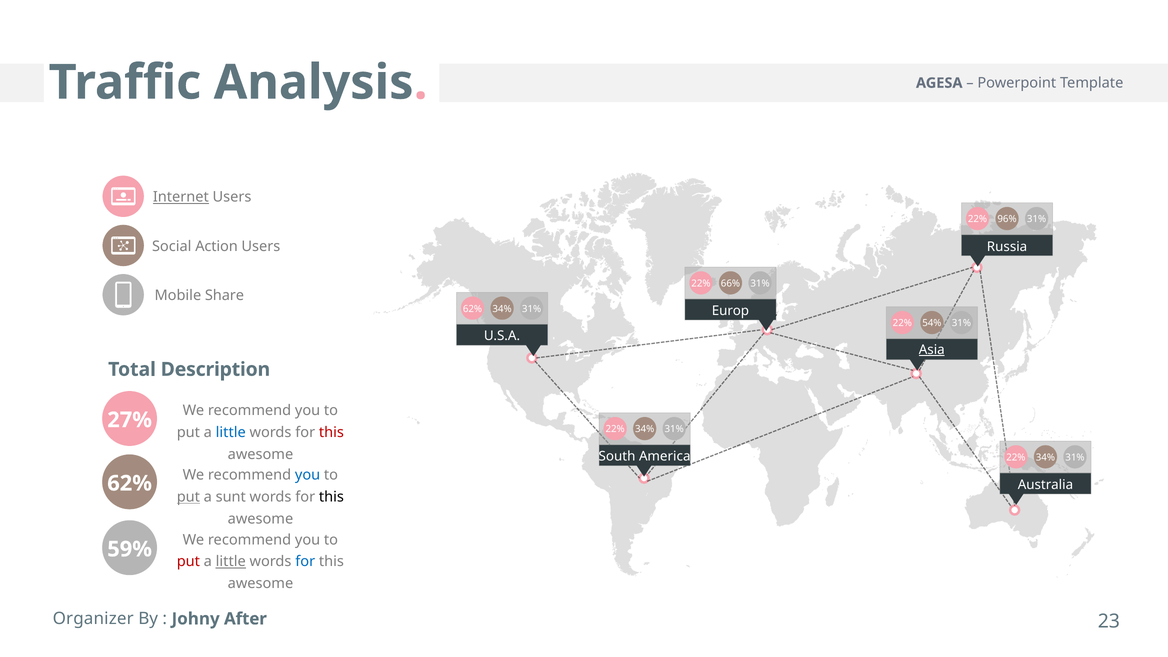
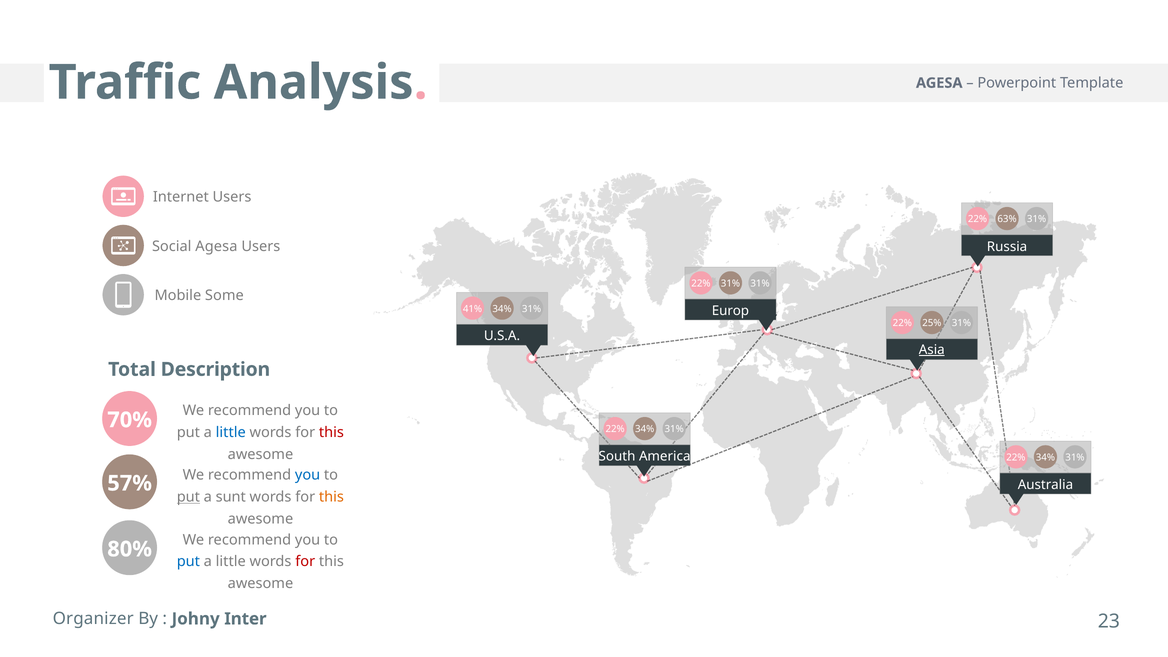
Internet underline: present -> none (181, 197)
96%: 96% -> 63% (1007, 219)
Social Action: Action -> Agesa (216, 246)
22% 66%: 66% -> 31% (730, 284)
Share: Share -> Some (224, 296)
62%: 62% -> 41% (472, 309)
54%: 54% -> 25% (932, 323)
27%: 27% -> 70% (130, 420)
62%: 62% -> 57% (130, 483)
this colour: black -> orange (331, 497)
59%: 59% -> 80% (130, 549)
put colour: red -> blue (188, 562)
little underline: present -> none (231, 562)
for colour: blue -> red (305, 562)
After: After -> Inter (245, 619)
